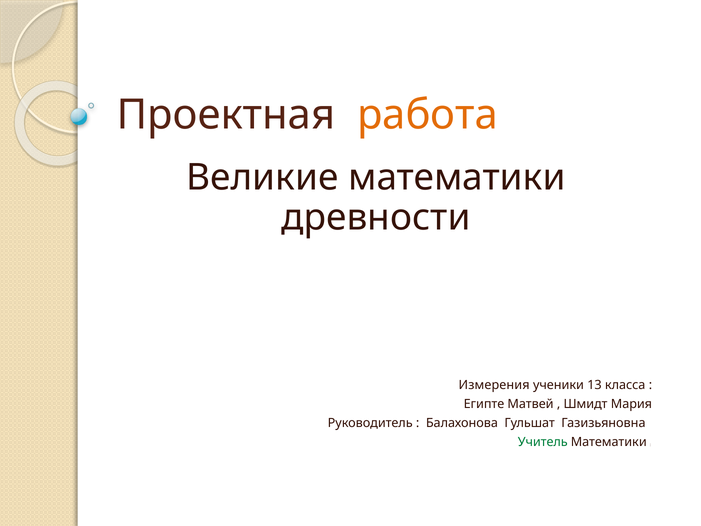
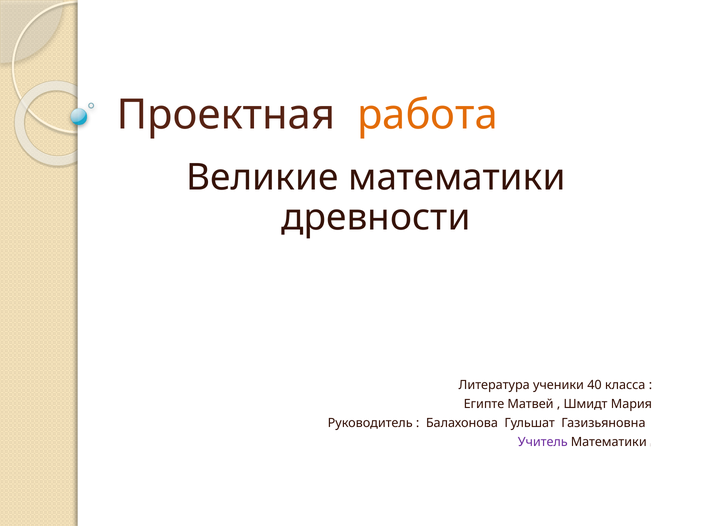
Измерения: Измерения -> Литература (494, 385)
13: 13 -> 40 (595, 385)
Учитель colour: green -> purple (543, 442)
